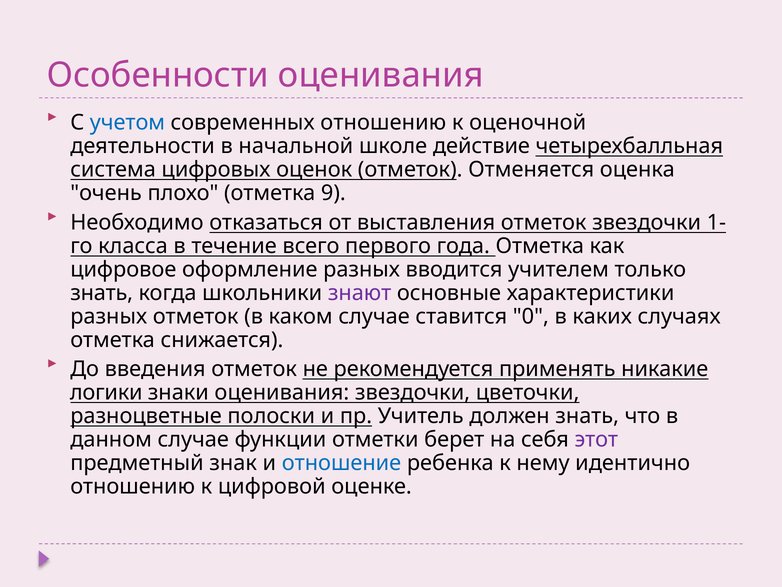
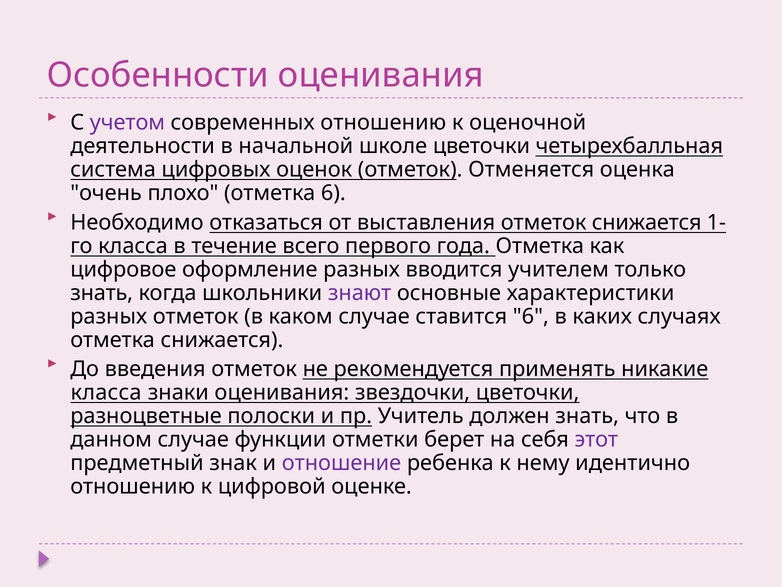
учетом colour: blue -> purple (127, 123)
школе действие: действие -> цветочки (481, 146)
отметка 9: 9 -> 6 (333, 193)
отметок звездочки: звездочки -> снижается (647, 222)
ставится 0: 0 -> 6 (531, 316)
логики: логики -> класса (106, 392)
отношение colour: blue -> purple (341, 463)
